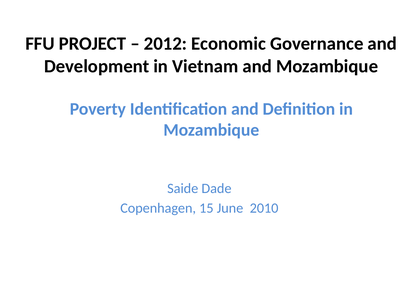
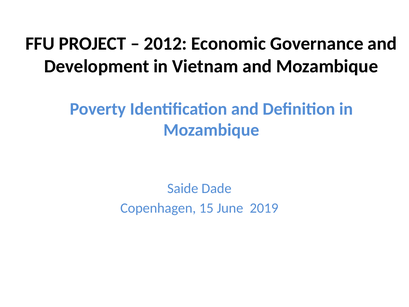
2010: 2010 -> 2019 (264, 208)
